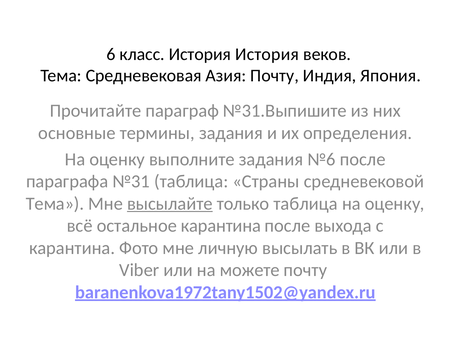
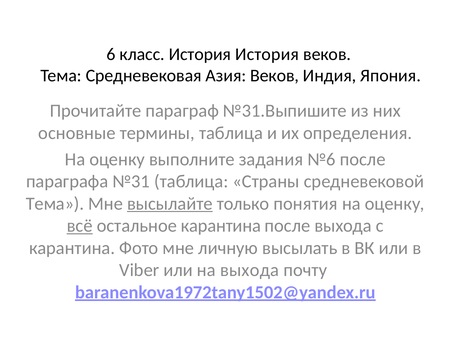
Азия Почту: Почту -> Веков (275, 75)
термины задания: задания -> таблица (231, 133)
только таблица: таблица -> понятия (306, 203)
всё underline: none -> present (80, 225)
на можете: можете -> выхода (250, 270)
